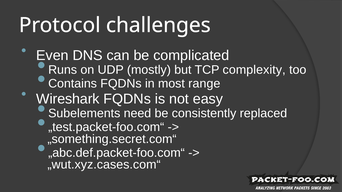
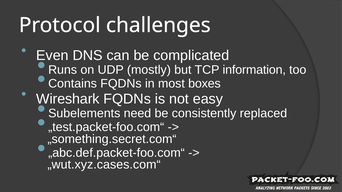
complexity: complexity -> information (254, 70)
range: range -> boxes (204, 84)
